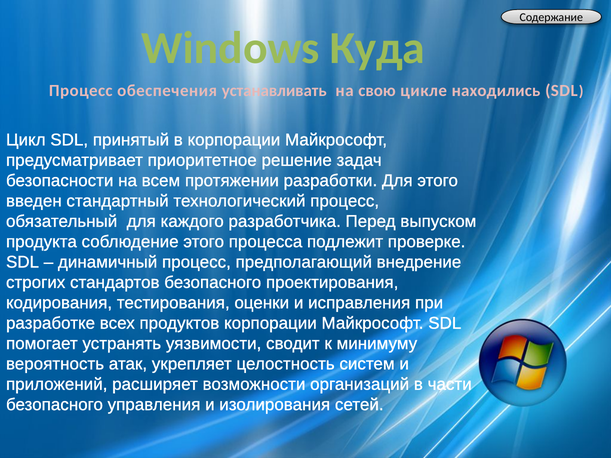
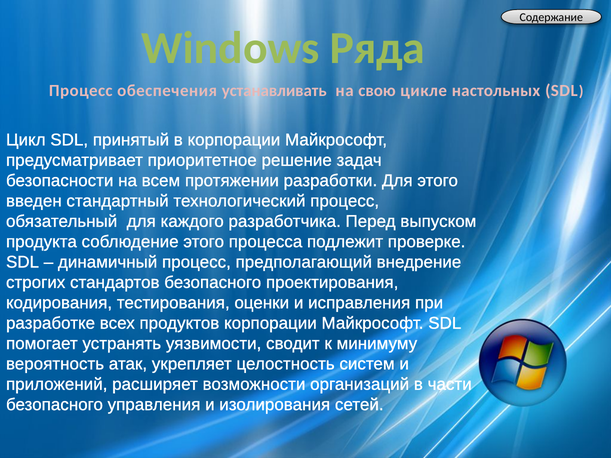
Куда: Куда -> Ряда (377, 48)
находились: находились -> настольных (496, 91)
